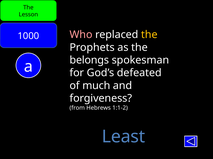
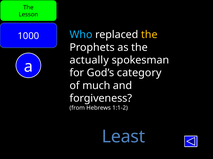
Who colour: pink -> light blue (81, 35)
belongs: belongs -> actually (89, 60)
defeated: defeated -> category (139, 73)
